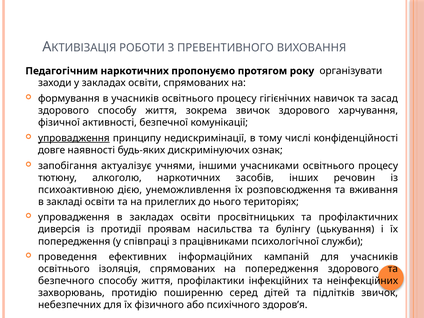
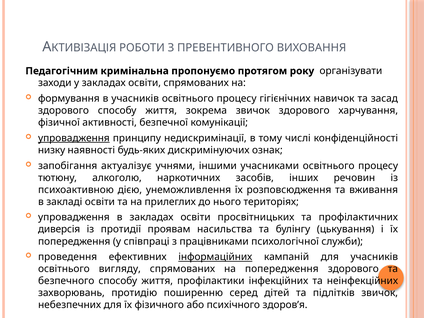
Педагогічним наркотичних: наркотичних -> кримінальна (135, 71)
довге: довге -> низку (52, 150)
інформаційних underline: none -> present (215, 257)
ізоляція: ізоляція -> вигляду (120, 269)
